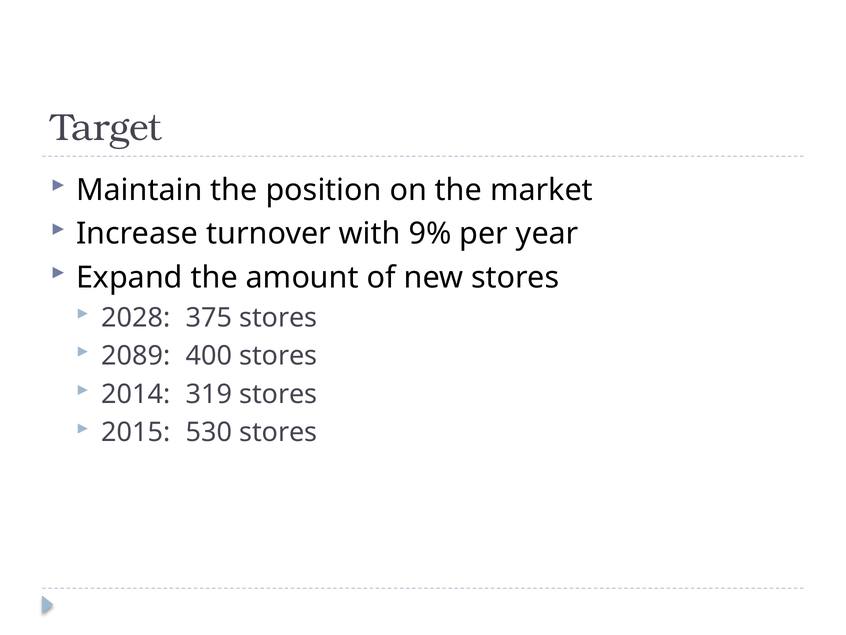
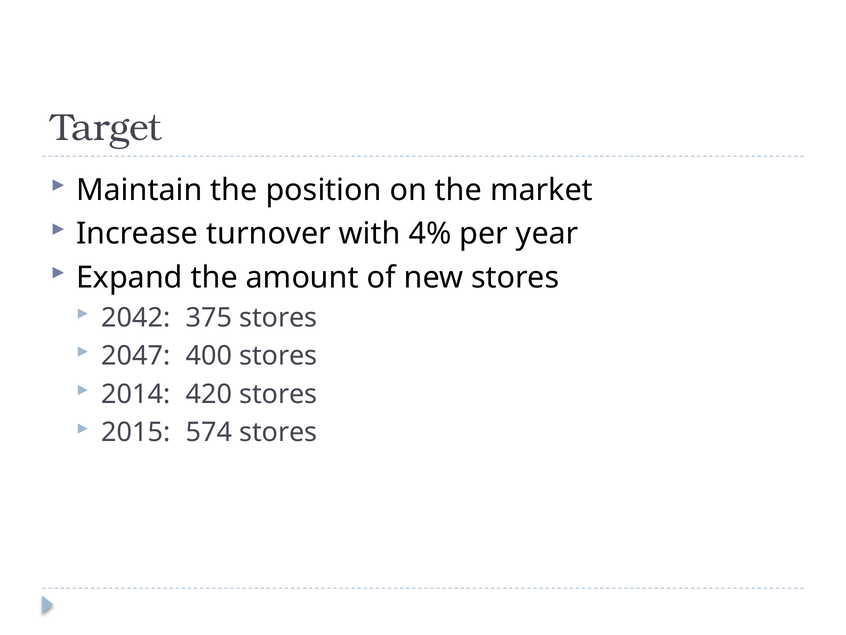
9%: 9% -> 4% (430, 234)
2028: 2028 -> 2042 (136, 317)
2089: 2089 -> 2047 (136, 356)
319: 319 -> 420 (209, 394)
530: 530 -> 574 (209, 432)
